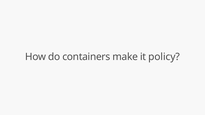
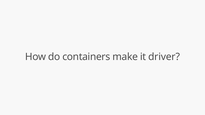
policy: policy -> driver (164, 57)
